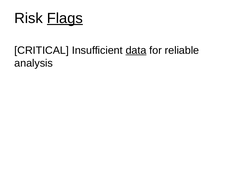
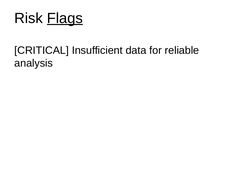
data underline: present -> none (136, 50)
